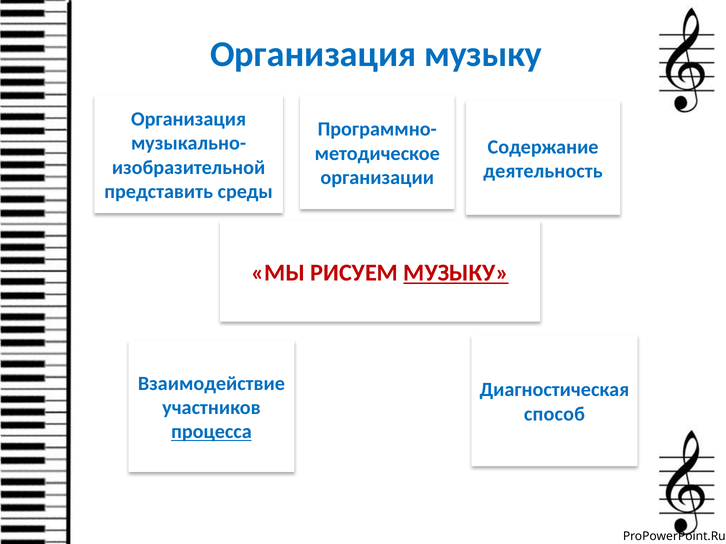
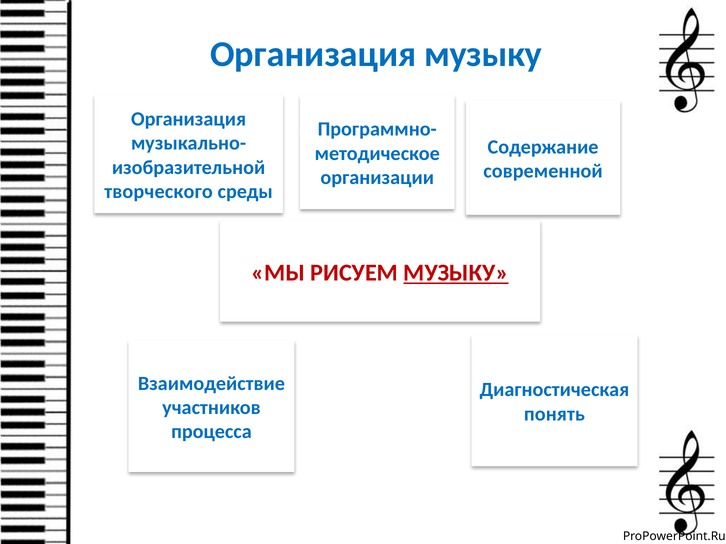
деятельность: деятельность -> современной (543, 171)
представить: представить -> творческого (159, 192)
способ: способ -> понять (554, 414)
процесса underline: present -> none (211, 432)
